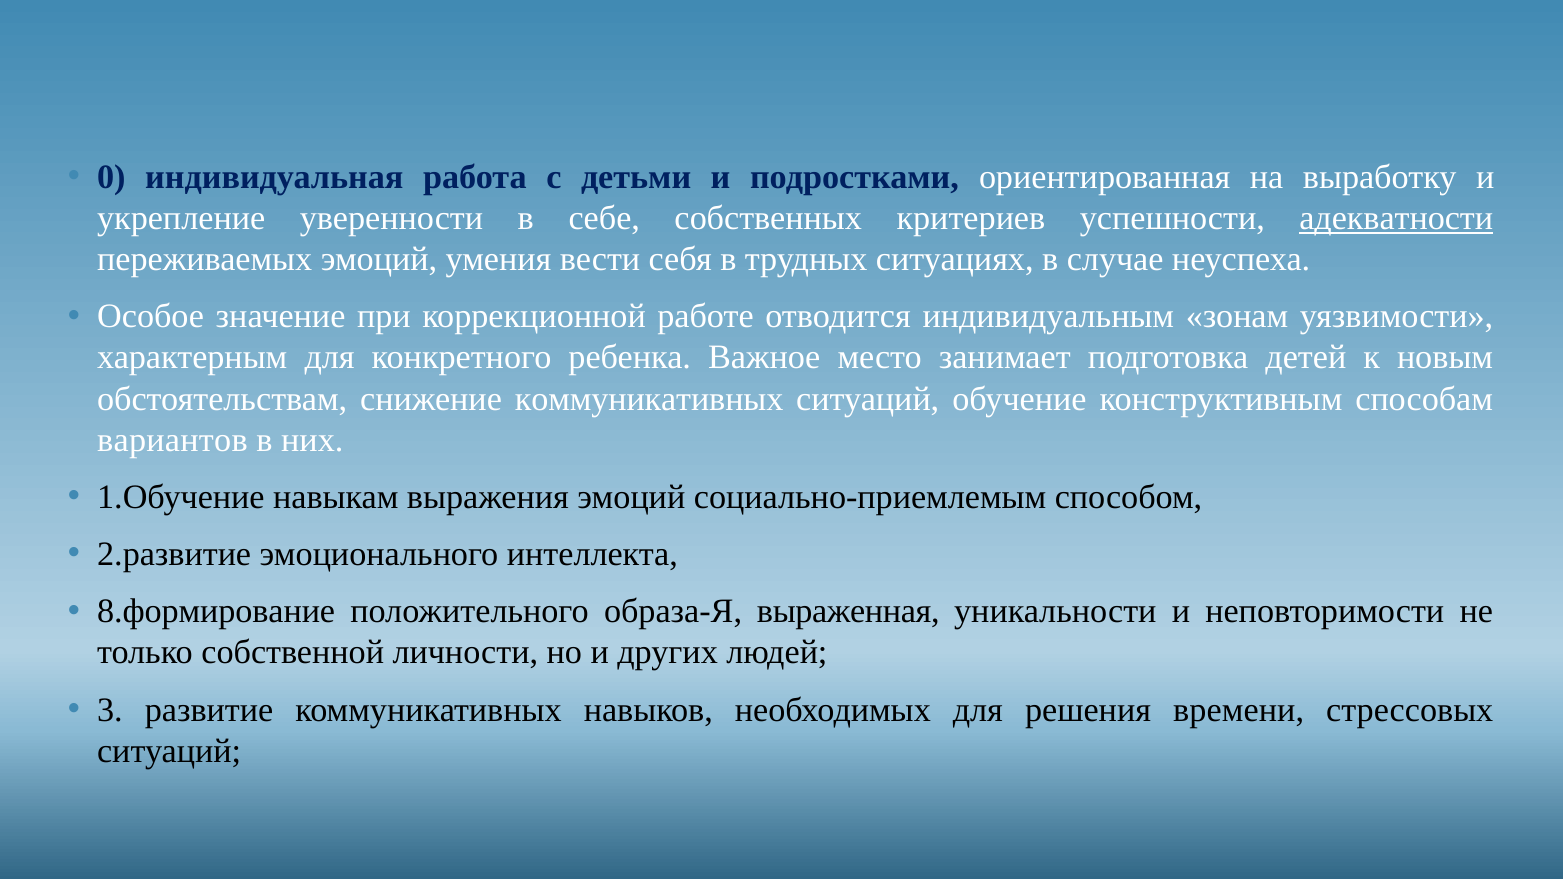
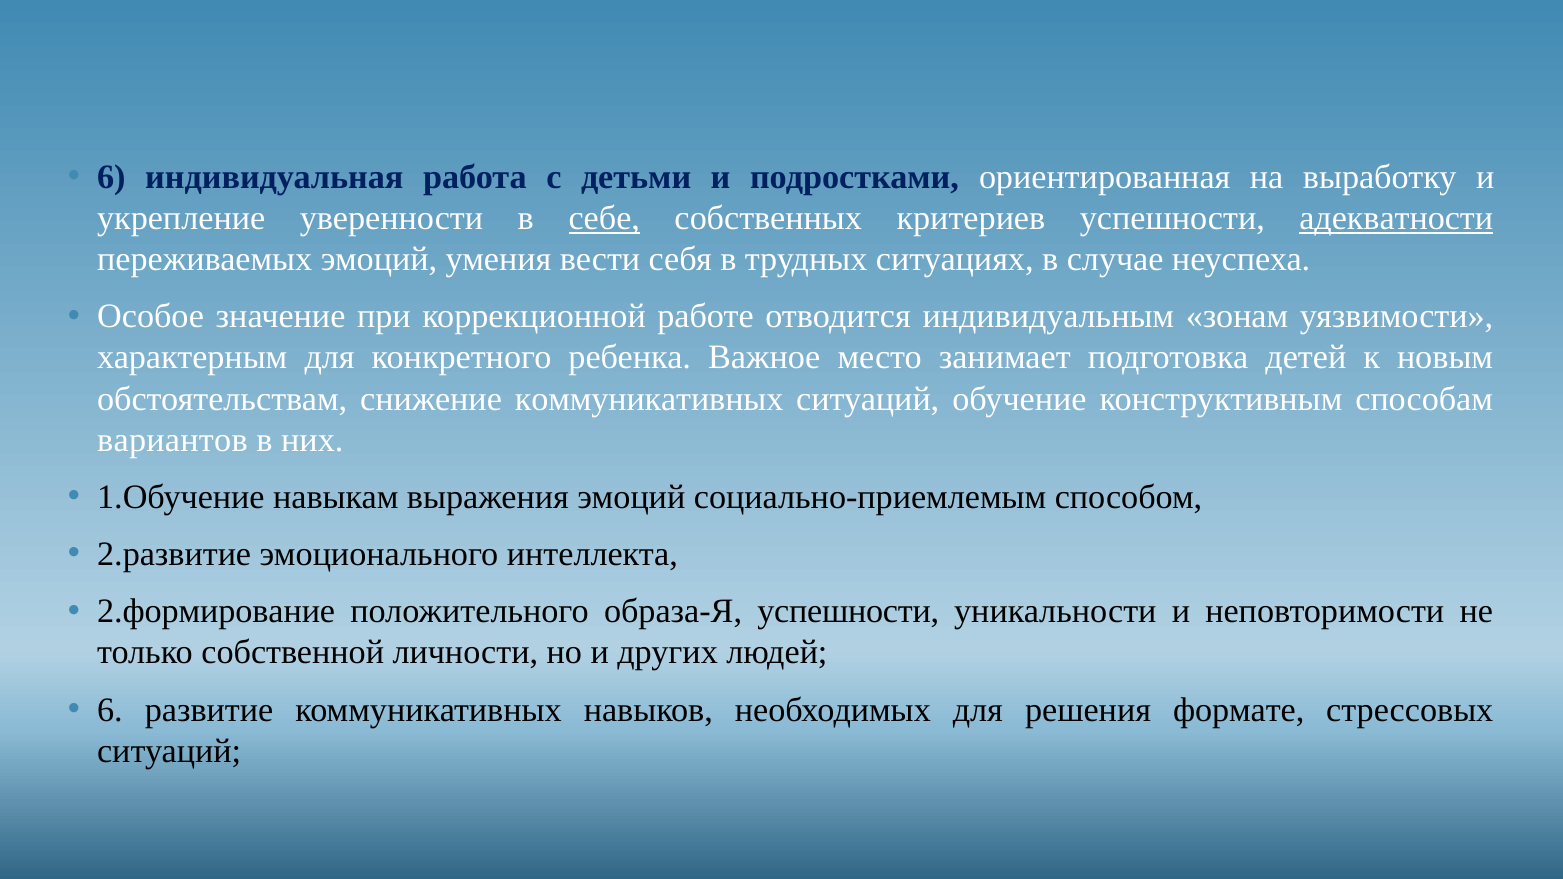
0: 0 -> 6 (111, 177)
себе underline: none -> present (604, 218)
8.формирование: 8.формирование -> 2.формирование (216, 612)
образа-Я выраженная: выраженная -> успешности (848, 612)
3: 3 -> 6 (110, 710)
времени: времени -> формате (1239, 710)
